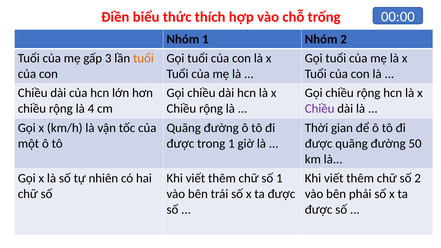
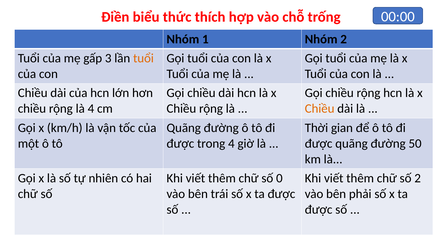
Chiều colour: purple -> orange (320, 109)
trong 1: 1 -> 4 (231, 144)
số 1: 1 -> 0 (279, 178)
